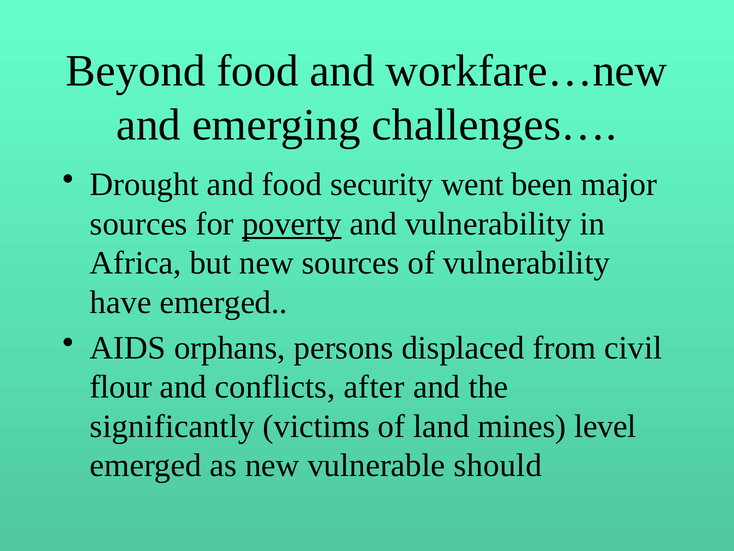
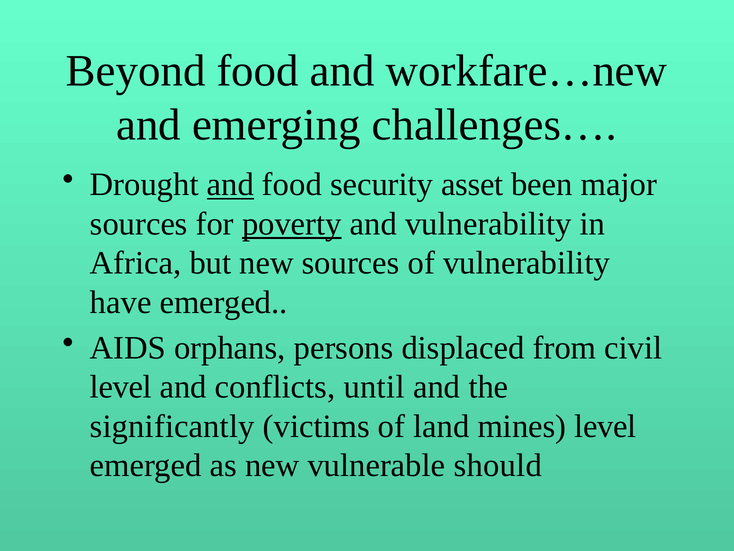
and underline: none -> present (230, 185)
went: went -> asset (472, 185)
flour: flour -> level (121, 387)
after: after -> until (374, 387)
